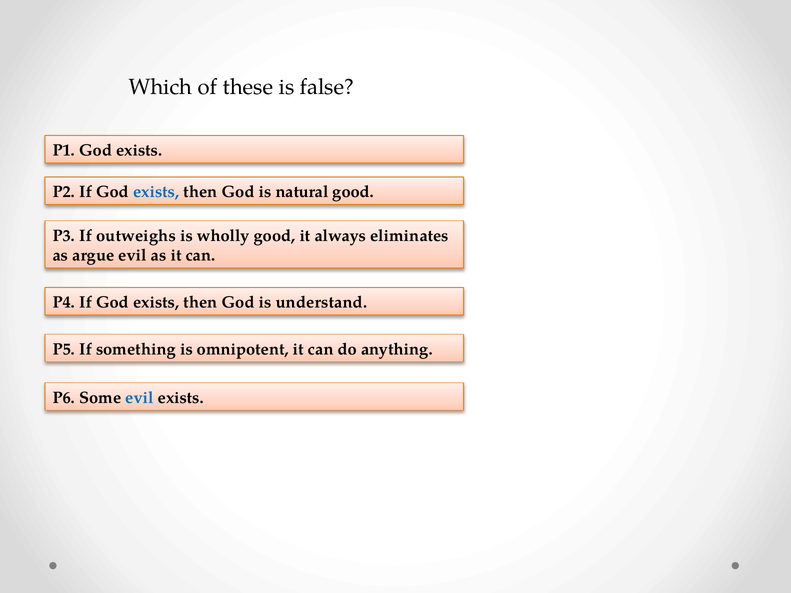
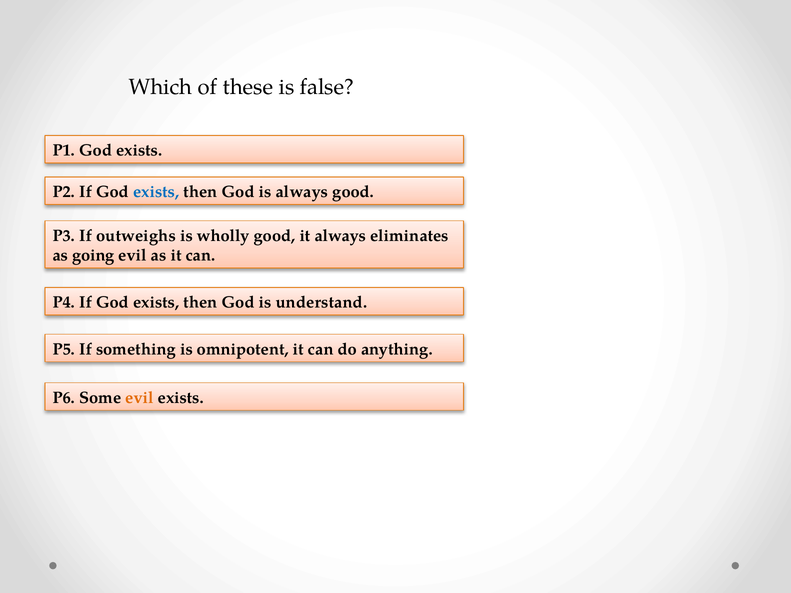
is natural: natural -> always (302, 192)
argue: argue -> going (93, 256)
evil colour: blue -> orange (140, 398)
